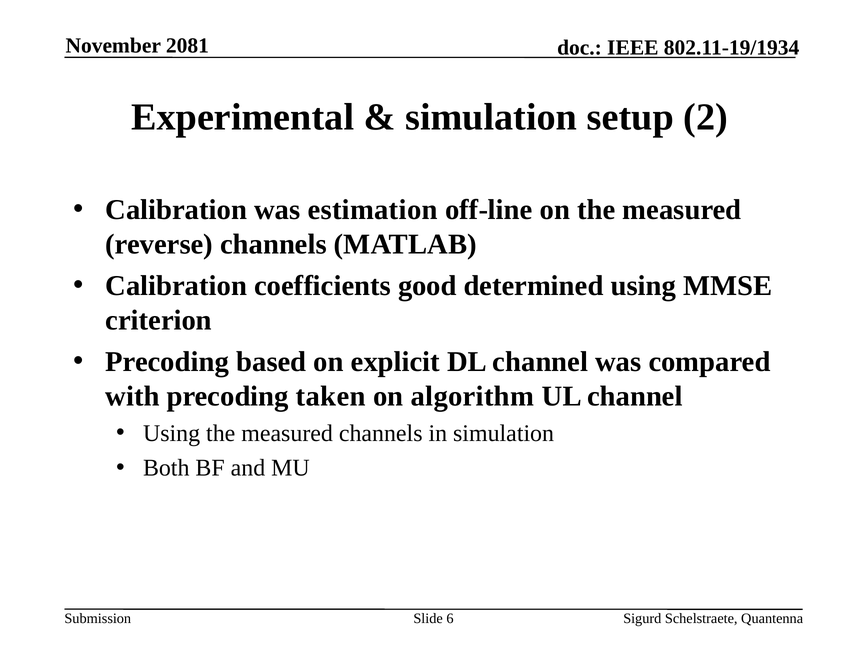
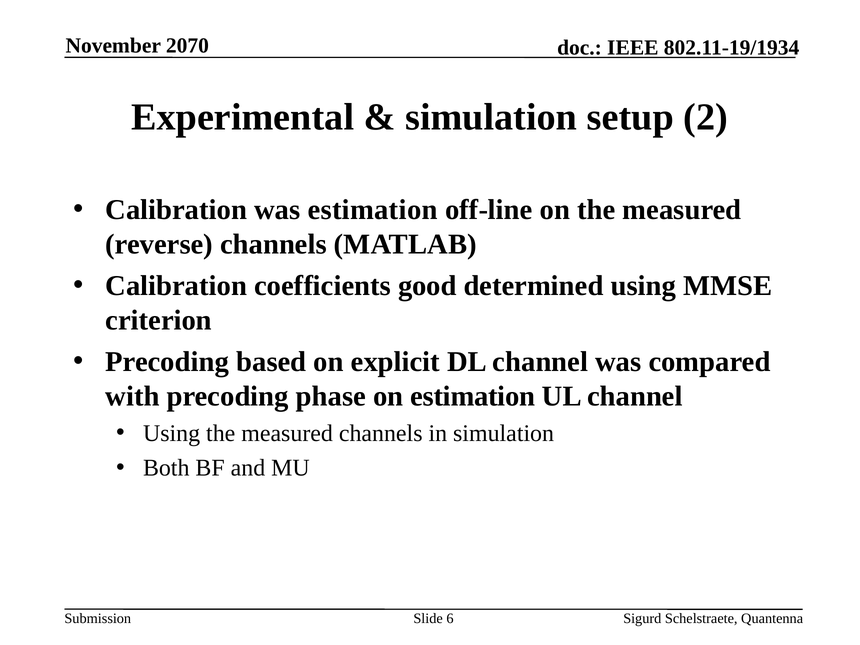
2081: 2081 -> 2070 (187, 46)
taken: taken -> phase (331, 396)
on algorithm: algorithm -> estimation (473, 396)
